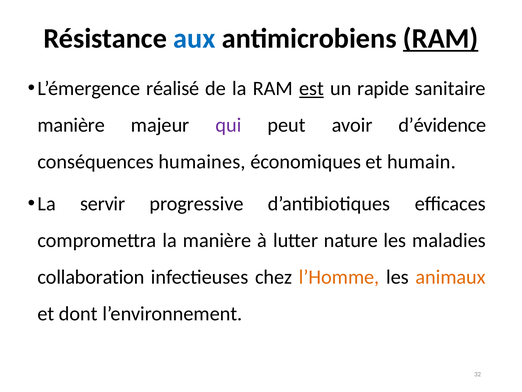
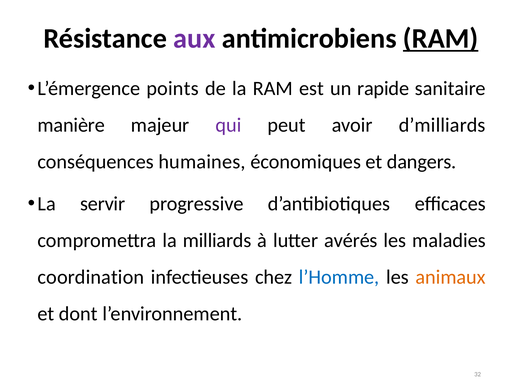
aux colour: blue -> purple (194, 39)
réalisé: réalisé -> points (173, 88)
est underline: present -> none (312, 88)
d’évidence: d’évidence -> d’milliards (442, 125)
humain: humain -> dangers (422, 162)
la manière: manière -> milliards (217, 240)
nature: nature -> avérés (351, 240)
collaboration: collaboration -> coordination (91, 277)
l’Homme colour: orange -> blue (339, 277)
